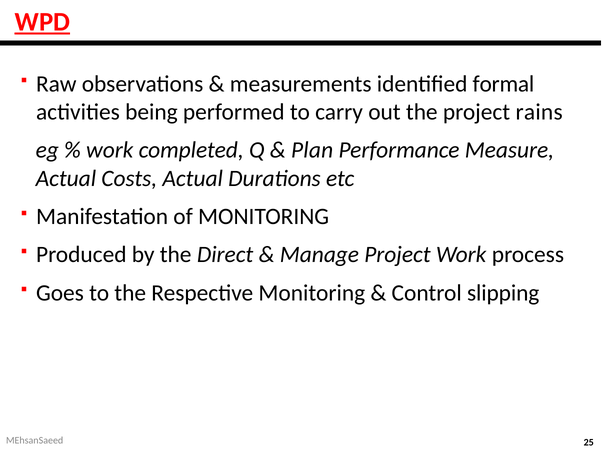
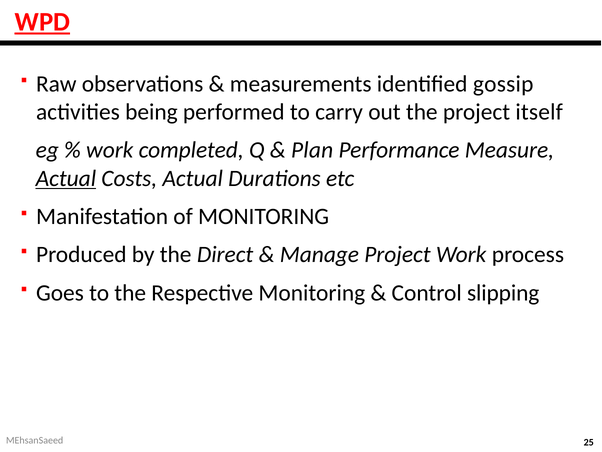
formal: formal -> gossip (503, 84)
rains: rains -> itself (539, 112)
Actual underline: none -> present (66, 178)
